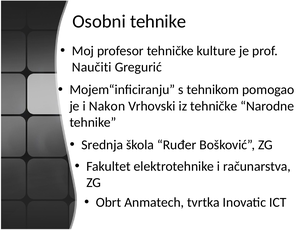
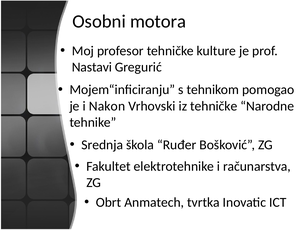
Osobni tehnike: tehnike -> motora (158, 21)
Naučiti: Naučiti -> Nastavi (92, 67)
